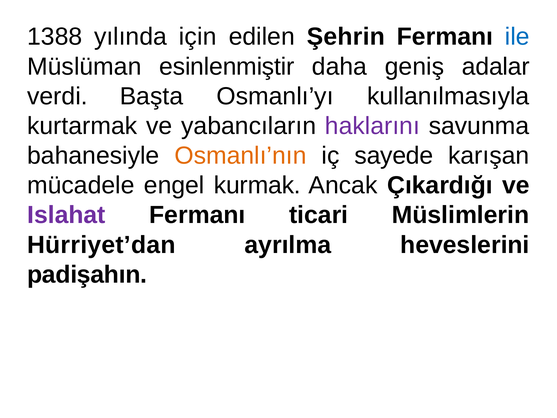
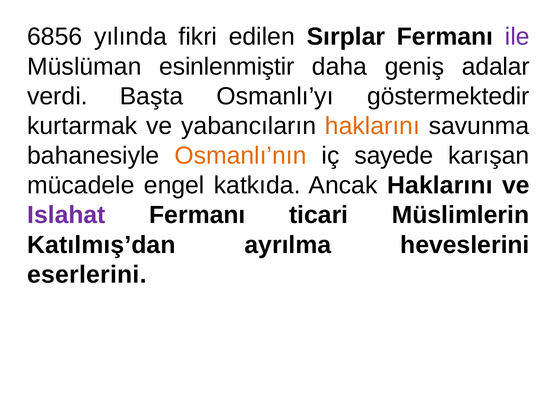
1388: 1388 -> 6856 (55, 37)
için: için -> fikri (198, 37)
Şehrin: Şehrin -> Sırplar (346, 37)
ile colour: blue -> purple (517, 37)
kullanılmasıyla: kullanılmasıyla -> göstermektedir (448, 96)
haklarını colour: purple -> orange (372, 126)
kurmak: kurmak -> katkıda (257, 185)
Ancak Çıkardığı: Çıkardığı -> Haklarını (440, 185)
Hürriyet’dan: Hürriyet’dan -> Katılmış’dan (101, 245)
padişahın: padişahın -> eserlerini (87, 274)
